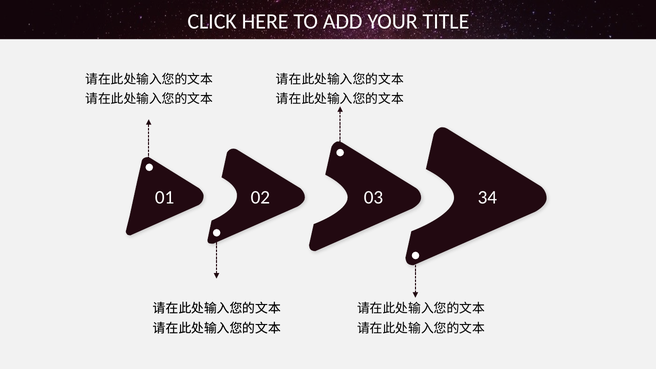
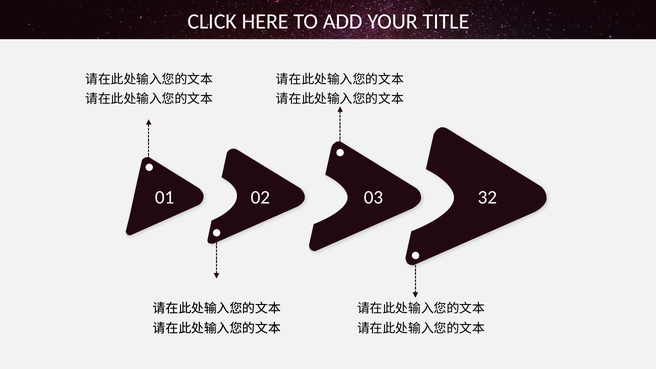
34: 34 -> 32 (487, 197)
